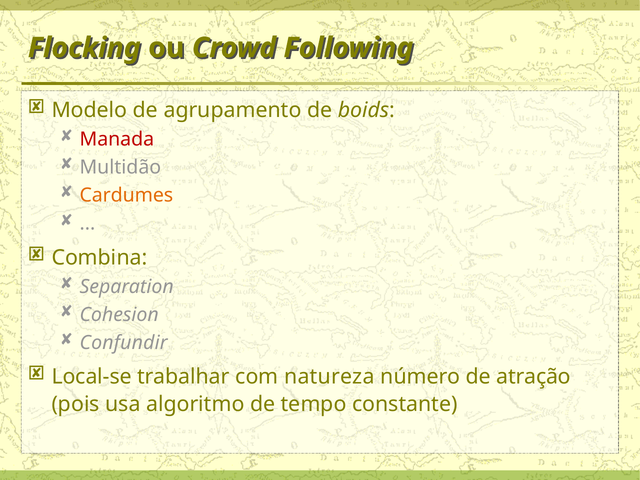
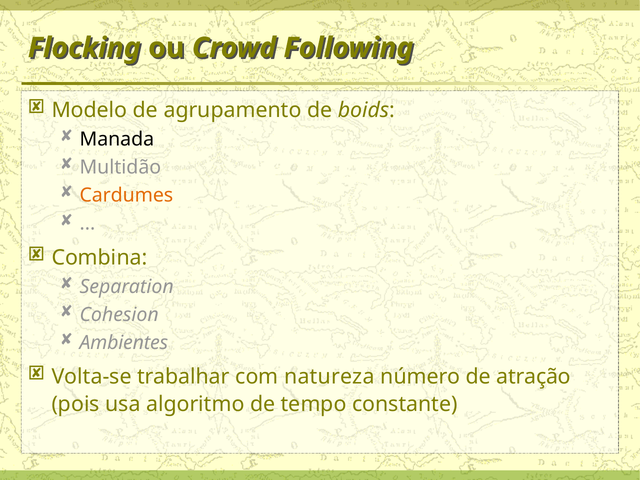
Manada colour: red -> black (117, 139)
Confundir: Confundir -> Ambientes (124, 343)
Local-se: Local-se -> Volta-se (92, 377)
